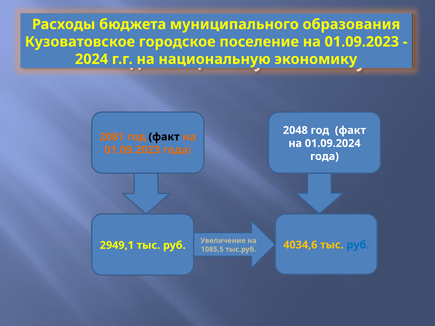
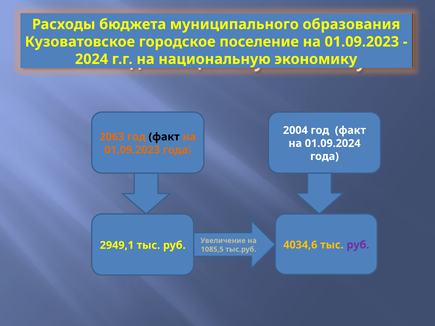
2048: 2048 -> 2004 (295, 130)
2081: 2081 -> 2063 (112, 137)
руб colour: blue -> purple (358, 245)
